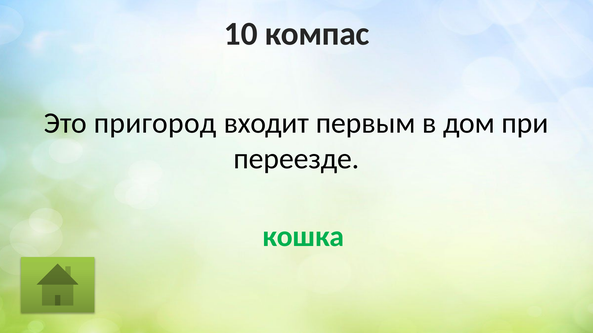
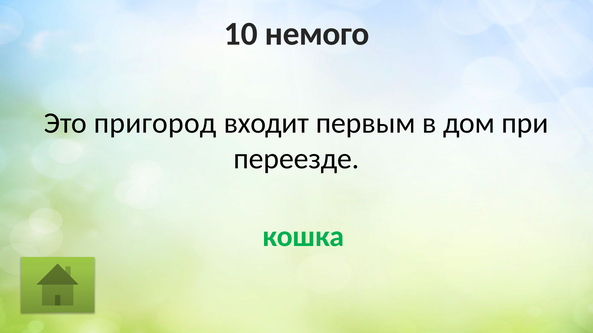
компас: компас -> немого (317, 34)
